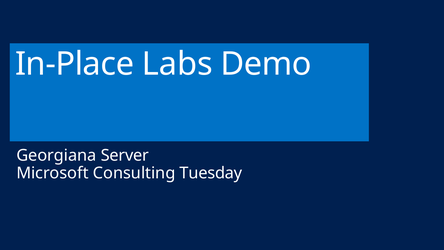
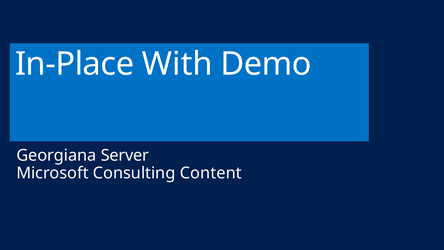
Labs: Labs -> With (177, 64)
Tuesday: Tuesday -> Content (211, 173)
